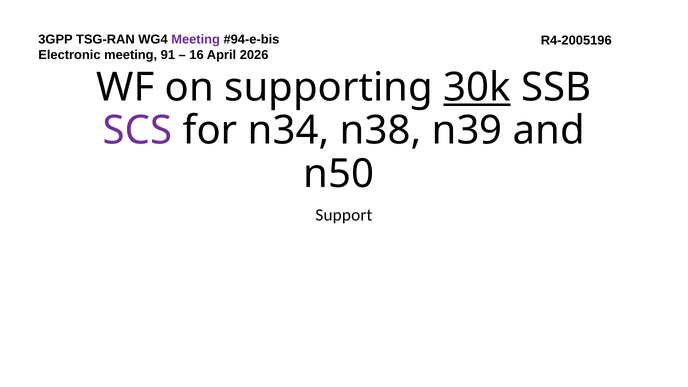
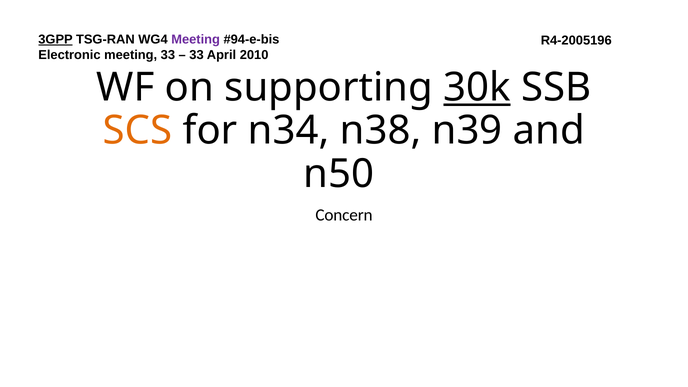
3GPP underline: none -> present (56, 40)
meeting 91: 91 -> 33 (168, 55)
16: 16 -> 33 (197, 55)
2026: 2026 -> 2010 (254, 55)
SCS colour: purple -> orange (138, 131)
Support: Support -> Concern (344, 215)
